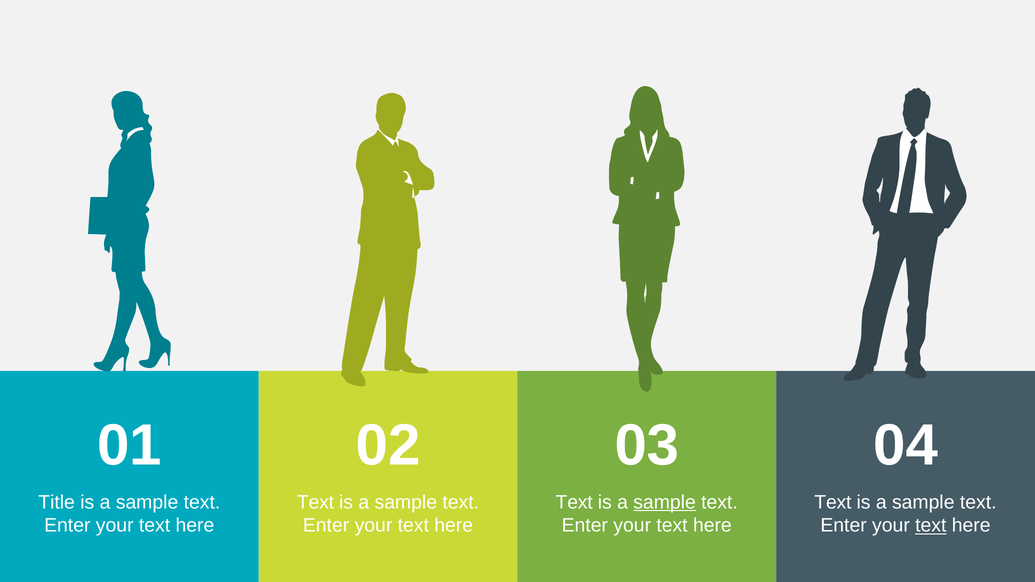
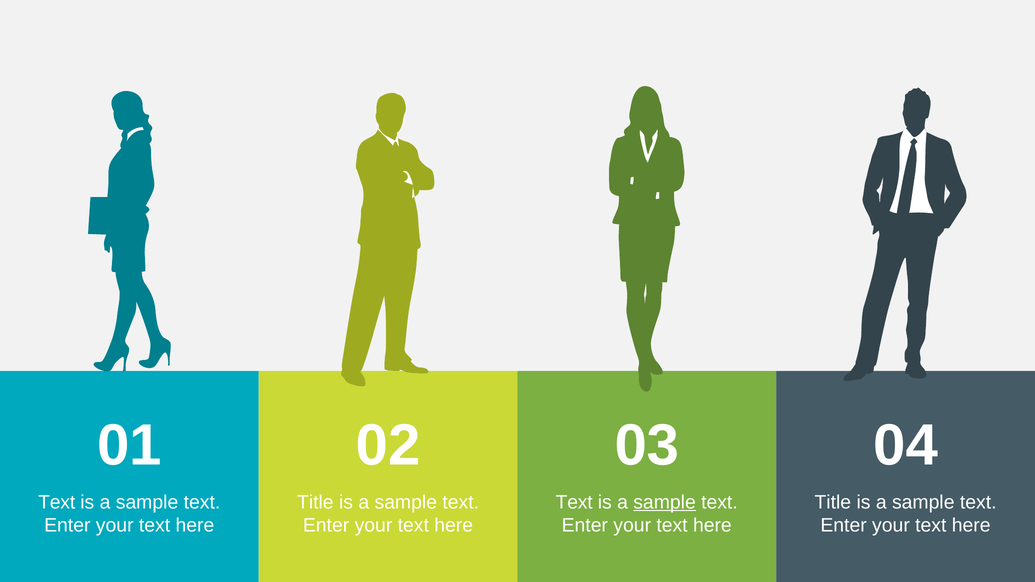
Title: Title -> Text (57, 502)
Text: Text -> Title (315, 502)
Text: Text -> Title (833, 502)
text underline: present -> none (931, 526)
